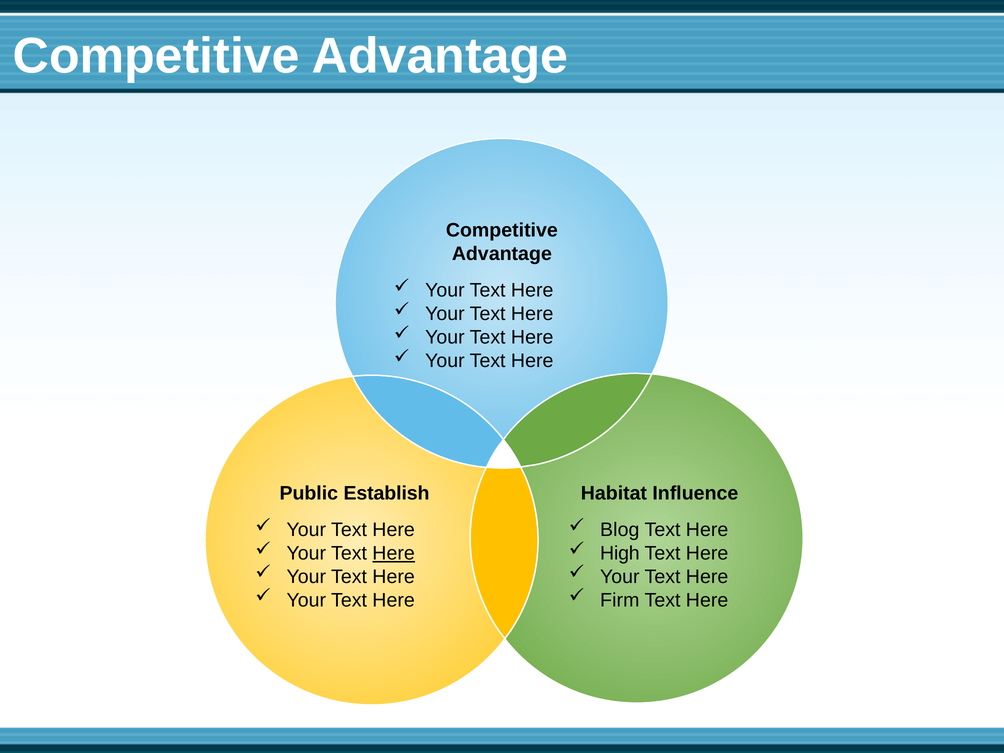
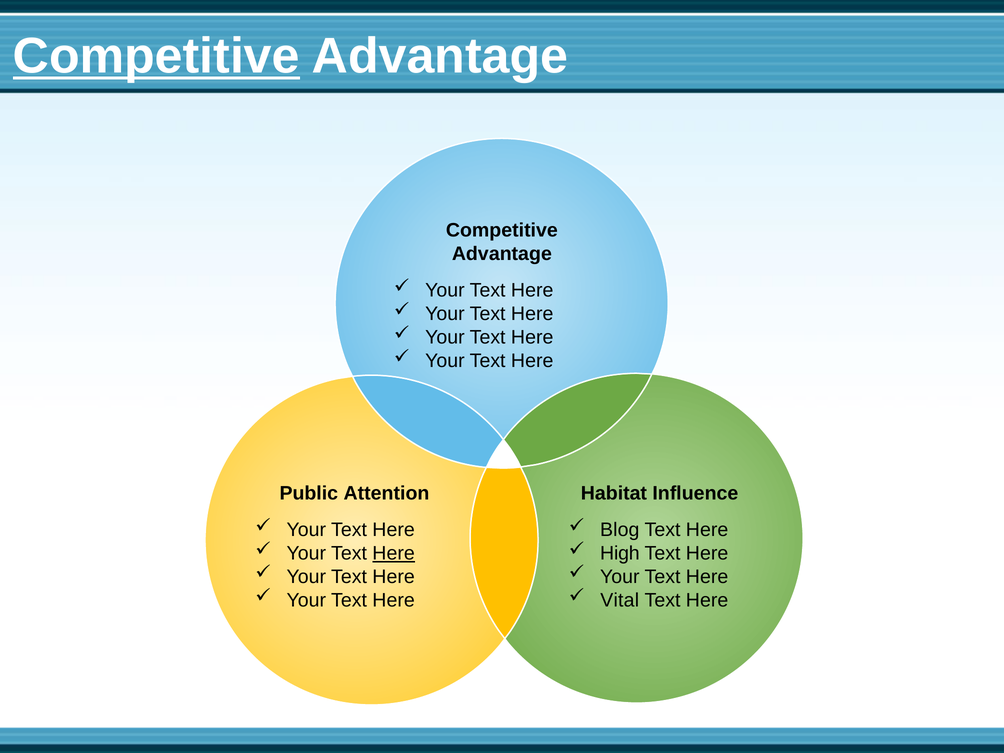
Competitive underline: none -> present (156, 56)
Establish: Establish -> Attention (386, 493)
Firm: Firm -> Vital (620, 600)
